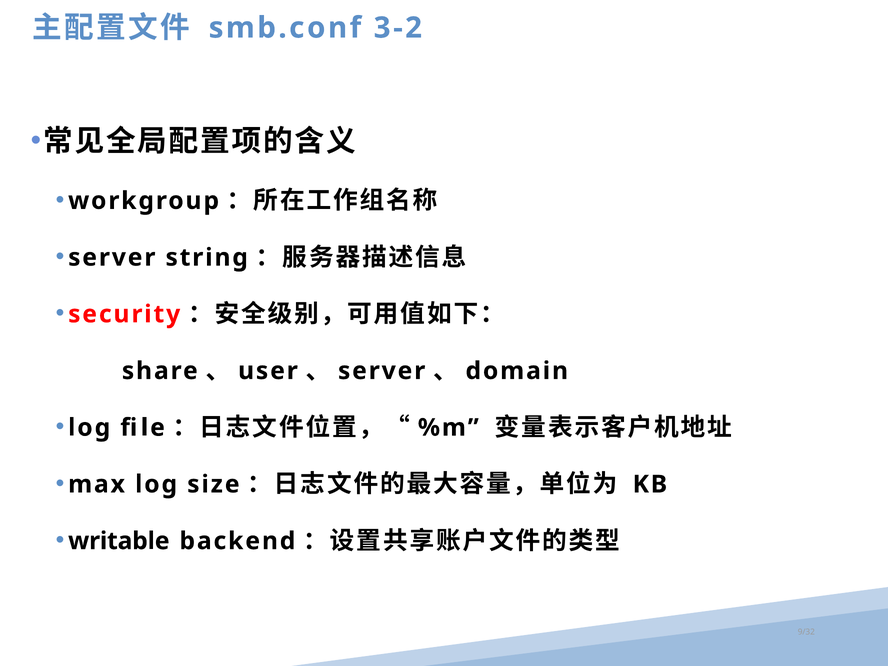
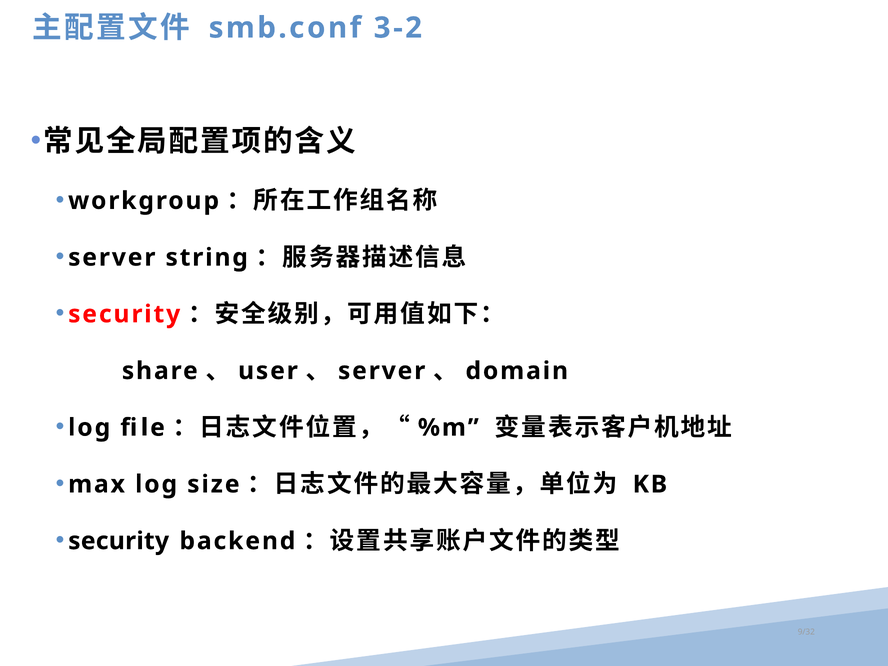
writable: writable -> security (119, 541)
